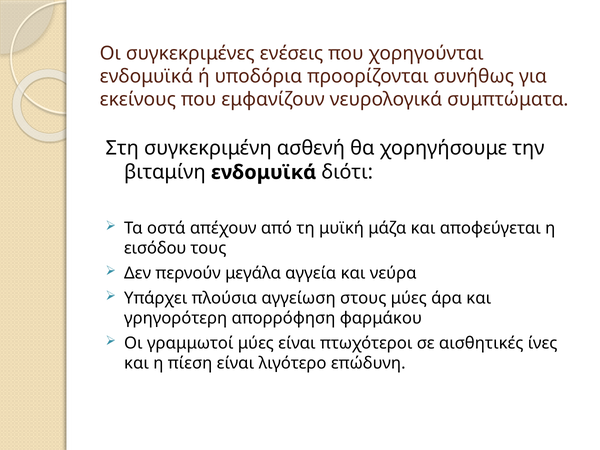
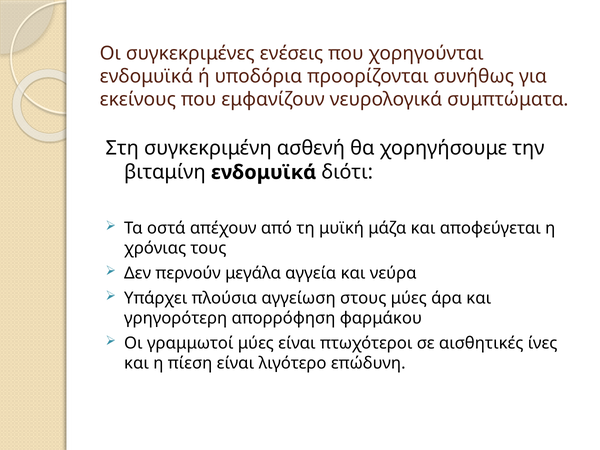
εισόδου: εισόδου -> χρόνιας (155, 248)
